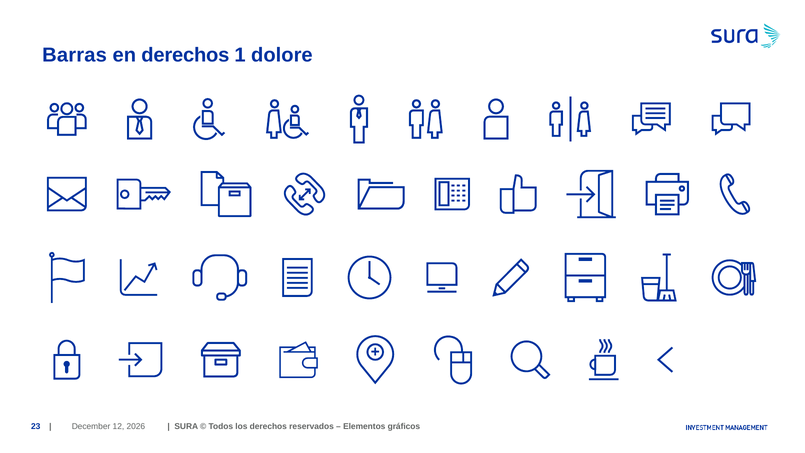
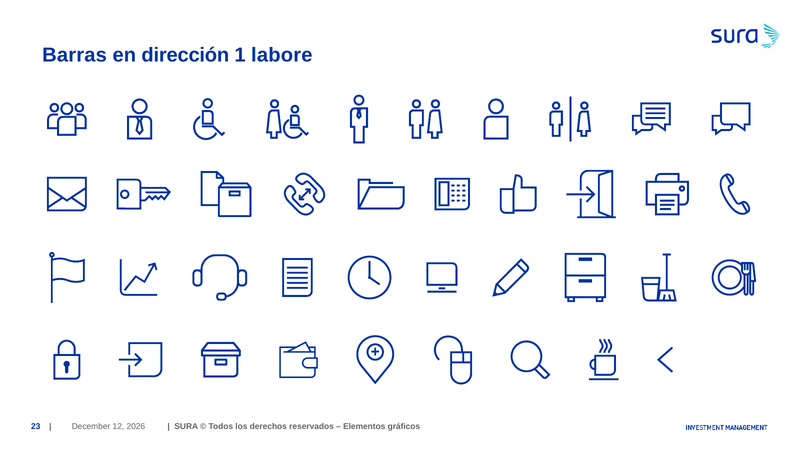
en derechos: derechos -> dirección (185, 55)
dolore: dolore -> labore (282, 55)
